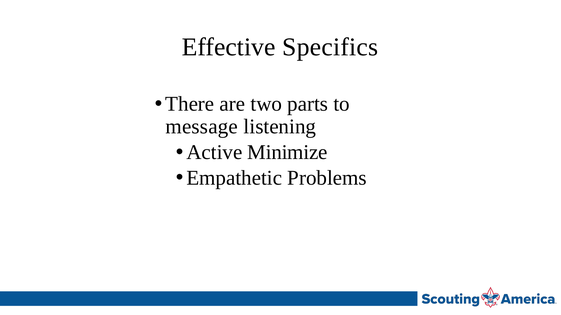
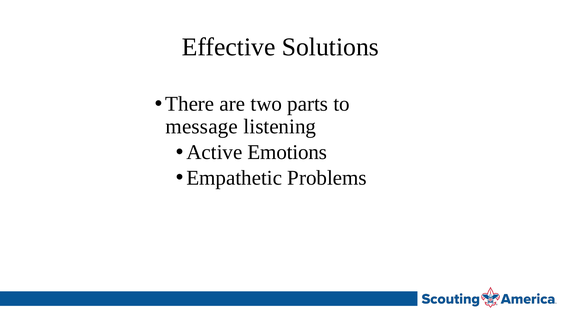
Specifics: Specifics -> Solutions (330, 47)
Minimize: Minimize -> Emotions (287, 152)
